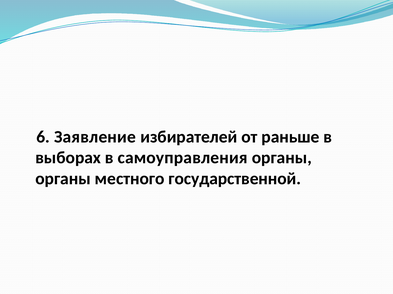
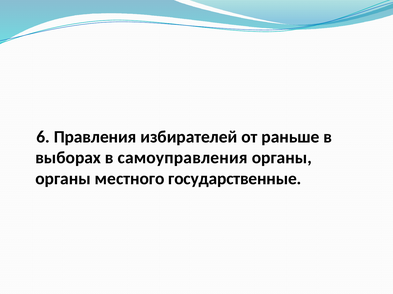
Заявление: Заявление -> Правления (95, 137)
государственной: государственной -> государственные (235, 179)
